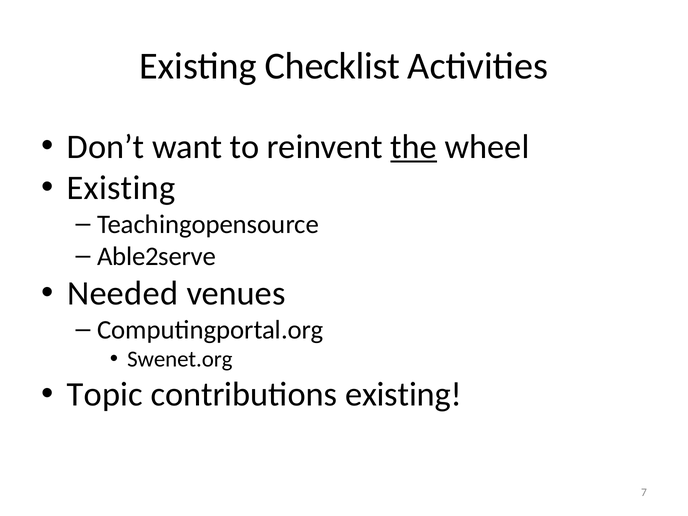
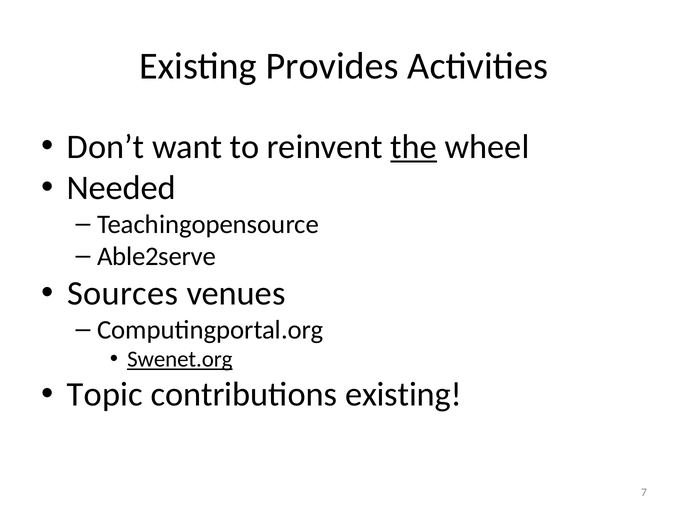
Checklist: Checklist -> Provides (332, 66)
Existing: Existing -> Needed (121, 188)
Needed: Needed -> Sources (123, 294)
Swenet.org underline: none -> present (180, 359)
